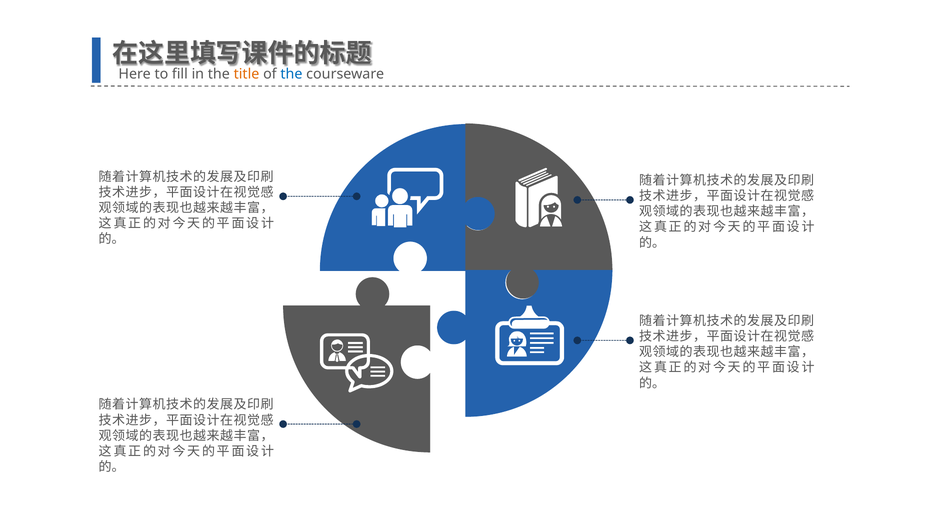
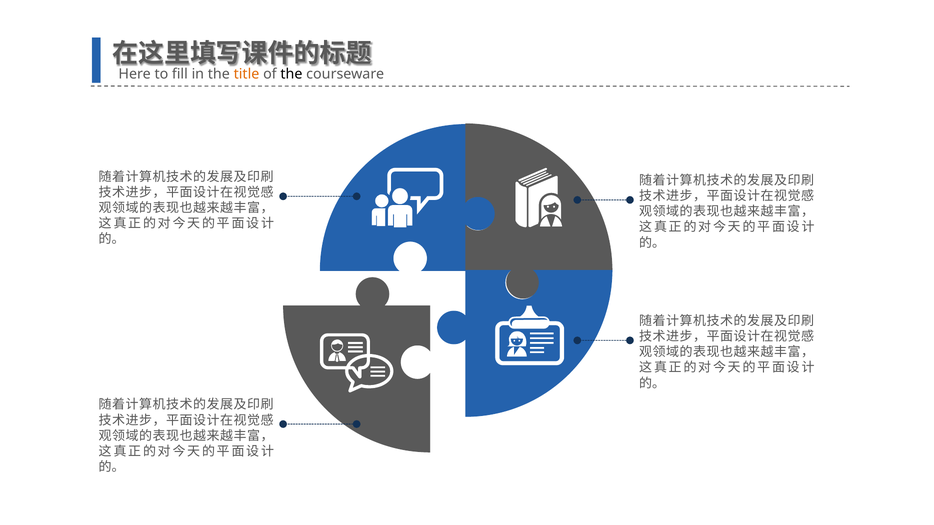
the colour: blue -> black (291, 74)
